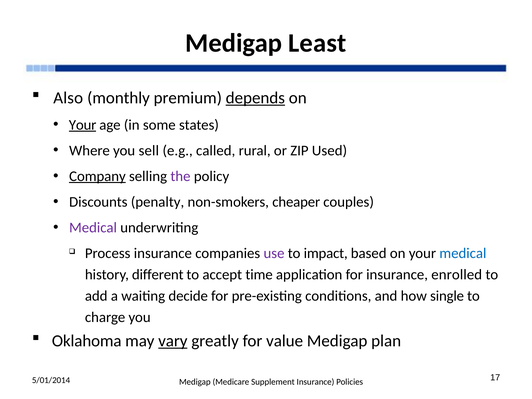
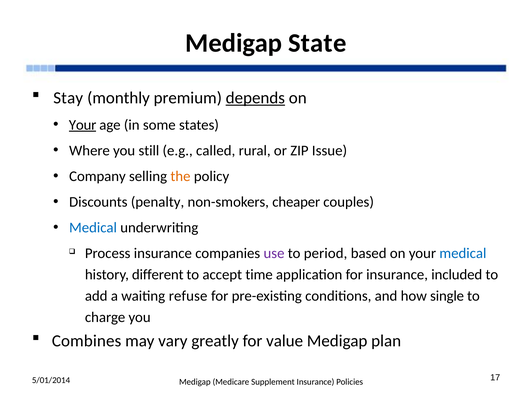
Least: Least -> State (317, 43)
Also: Also -> Stay (68, 98)
sell: sell -> still (149, 151)
Used: Used -> Issue (330, 151)
Company underline: present -> none (97, 176)
the colour: purple -> orange (180, 176)
Medical colour: purple -> blue (93, 228)
impact: impact -> period (326, 253)
enrolled: enrolled -> included (457, 275)
decide: decide -> refuse (188, 296)
Oklahoma: Oklahoma -> Combines (87, 341)
vary underline: present -> none (173, 341)
